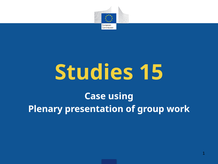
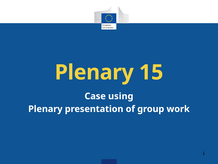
Studies: Studies -> Plenary (94, 72)
